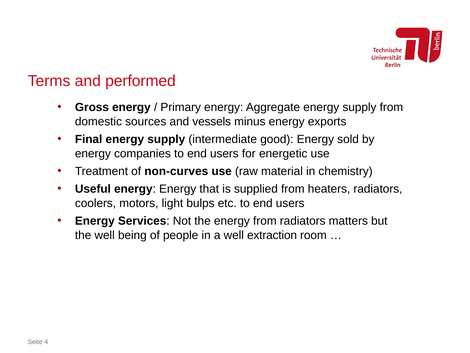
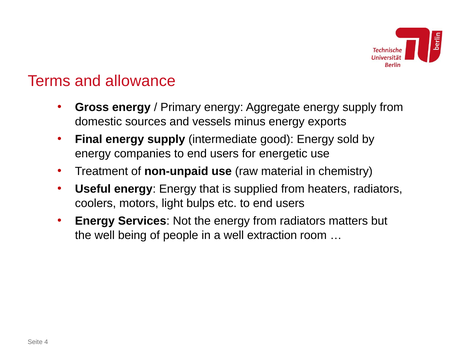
performed: performed -> allowance (140, 81)
non-curves: non-curves -> non-unpaid (176, 171)
